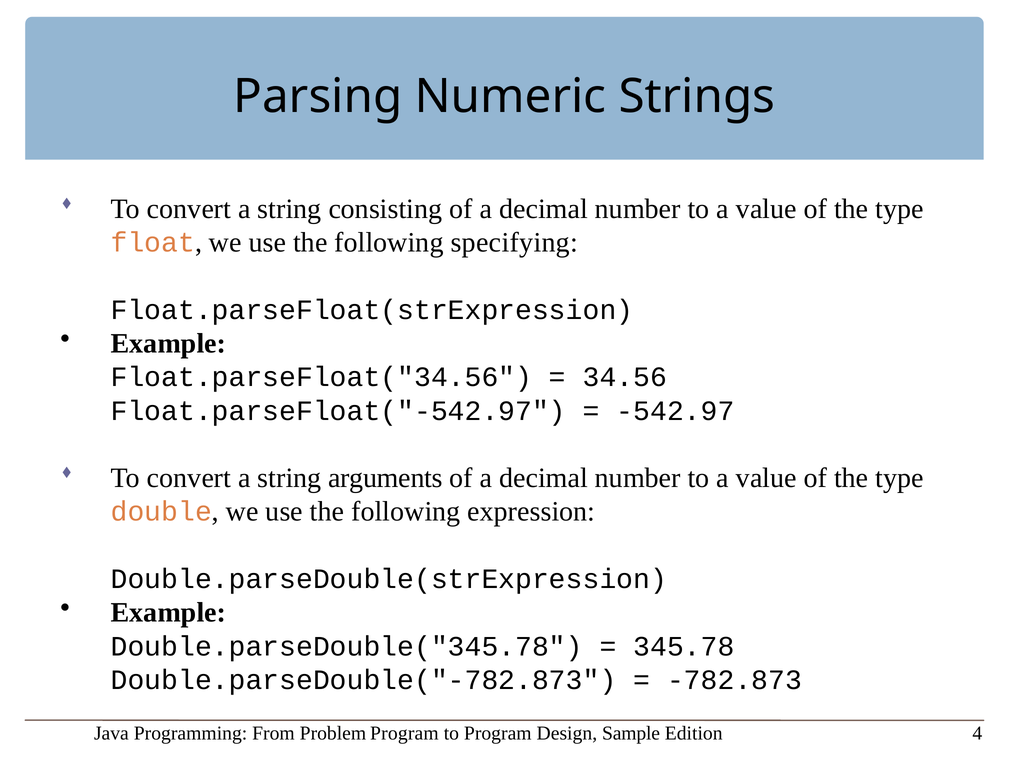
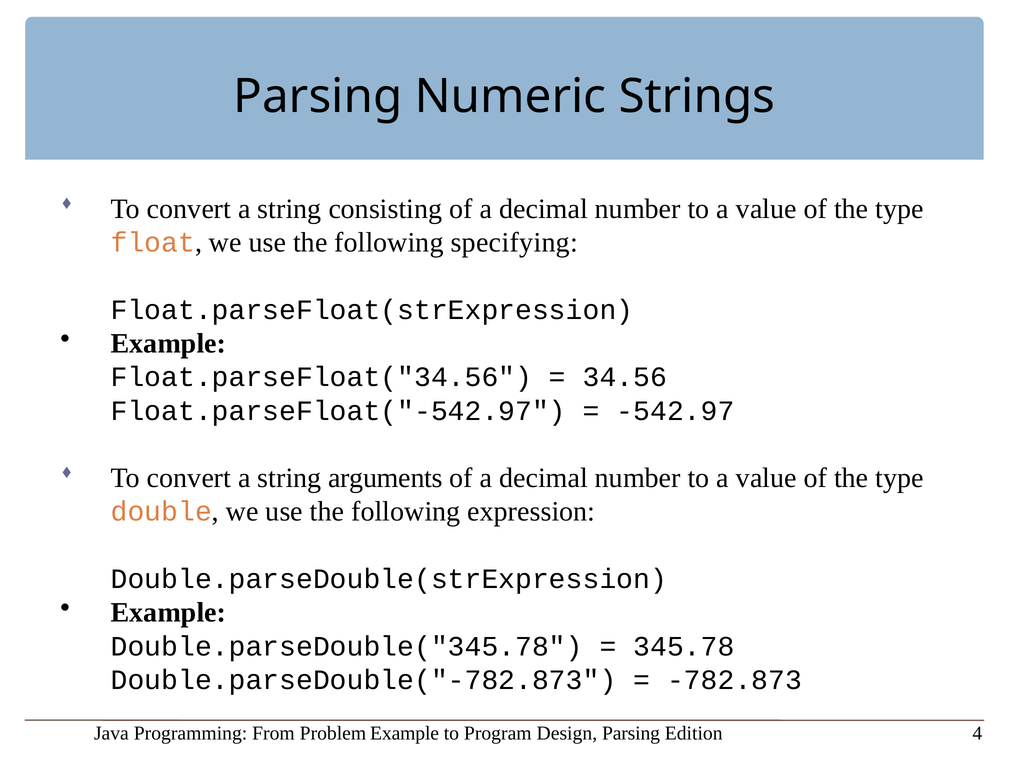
Problem Program: Program -> Example (405, 733)
Design Sample: Sample -> Parsing (631, 733)
